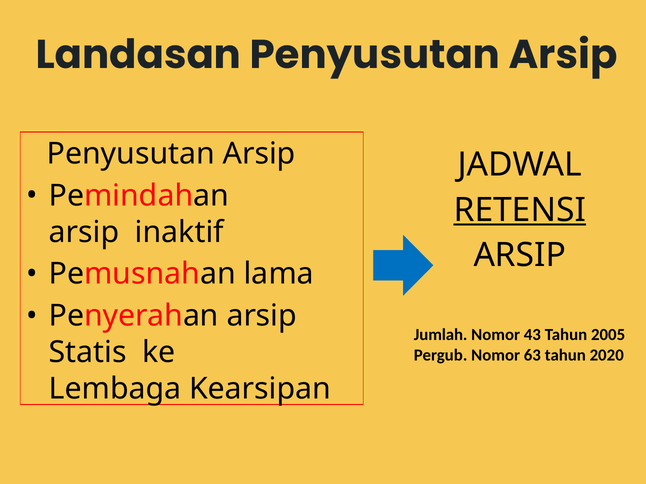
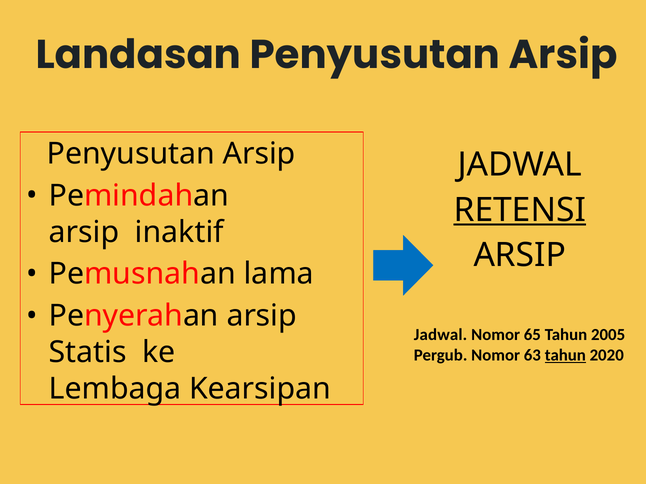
Jumlah: Jumlah -> Jadwal (441, 335)
43: 43 -> 65 (532, 335)
tahun underline: none -> present (565, 355)
